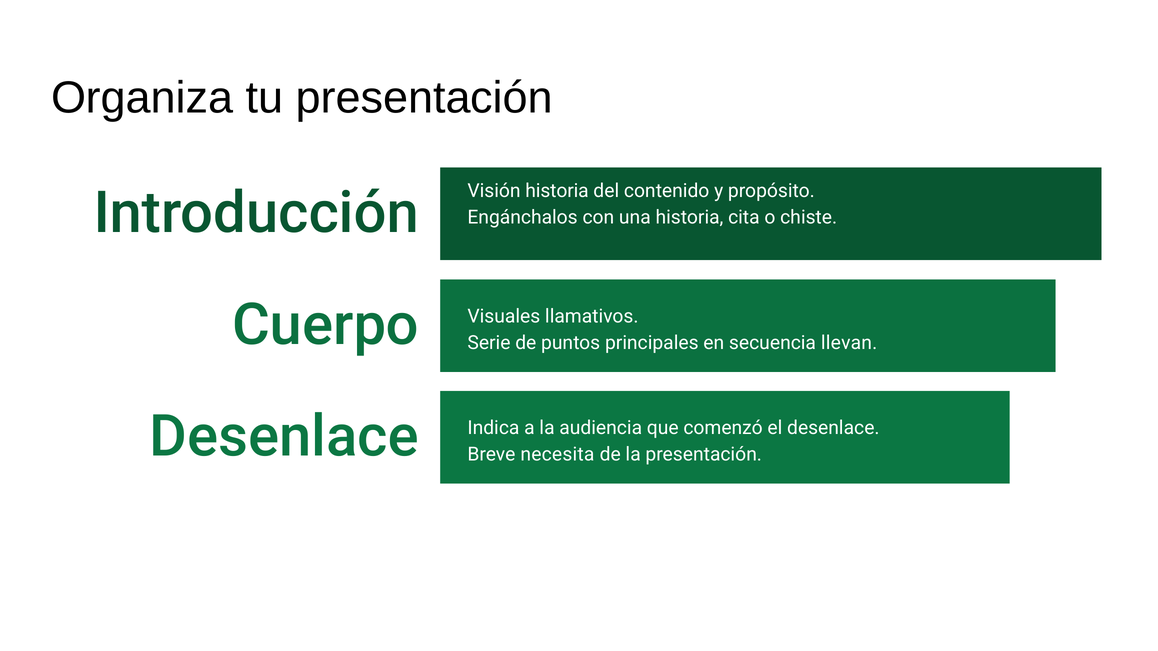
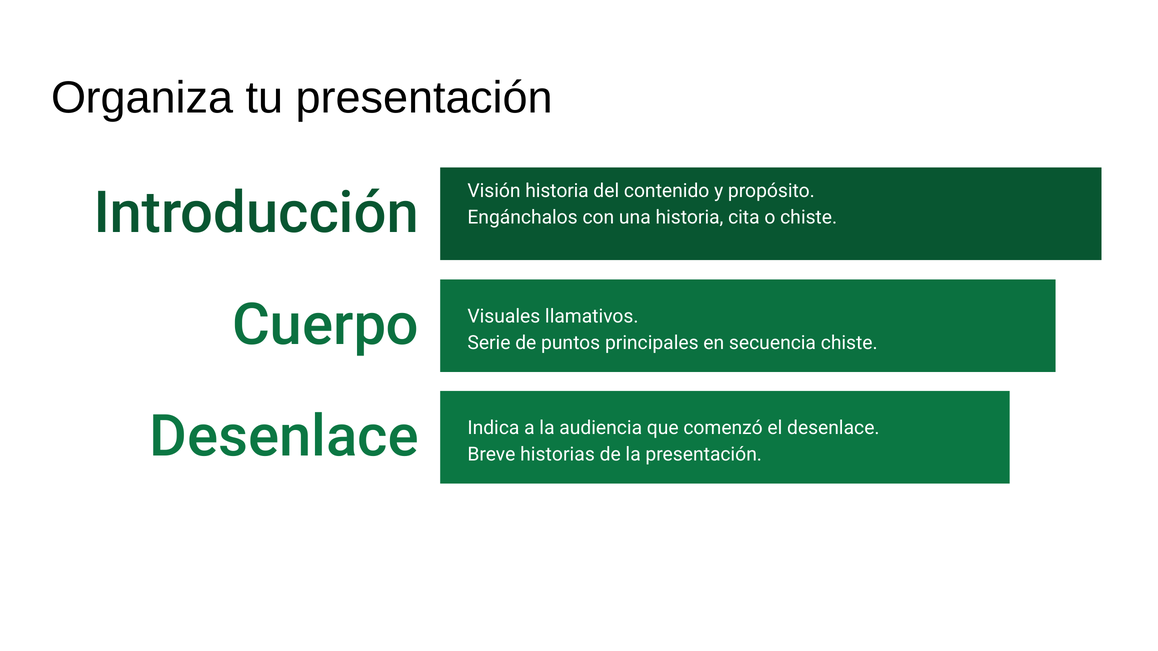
secuencia llevan: llevan -> chiste (849, 343)
necesita: necesita -> historias (557, 455)
